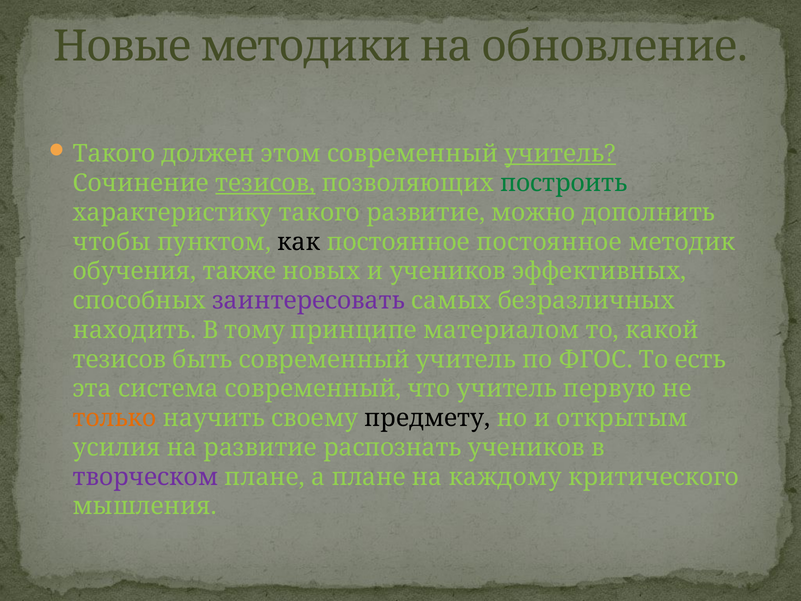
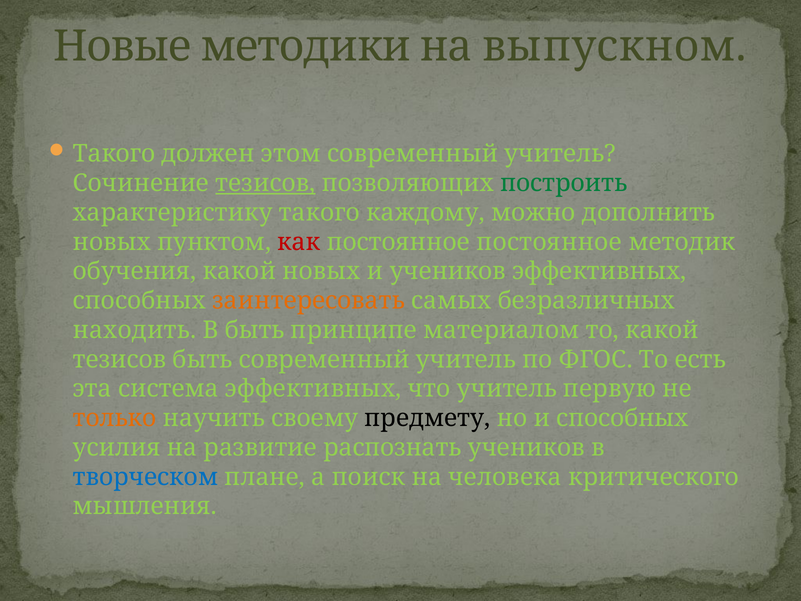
обновление: обновление -> выпускном (614, 46)
учитель underline: present -> none (560, 154)
такого развитие: развитие -> каждому (426, 213)
чтобы: чтобы -> новых (112, 242)
как colour: black -> red (299, 242)
обучения также: также -> какой (239, 271)
заинтересовать colour: purple -> orange (309, 301)
В тому: тому -> быть (255, 330)
система современный: современный -> эффективных (313, 389)
и открытым: открытым -> способных (622, 418)
творческом colour: purple -> blue (146, 477)
а плане: плане -> поиск (368, 477)
каждому: каждому -> человека (505, 477)
